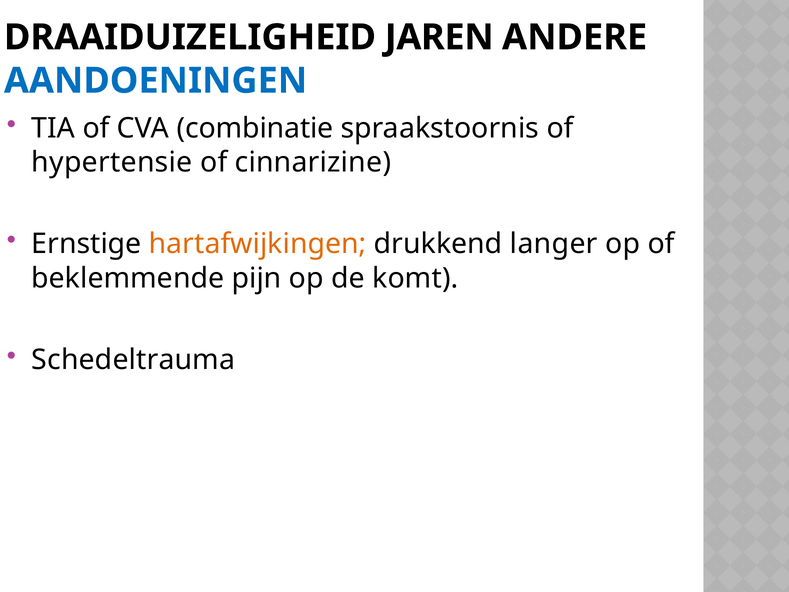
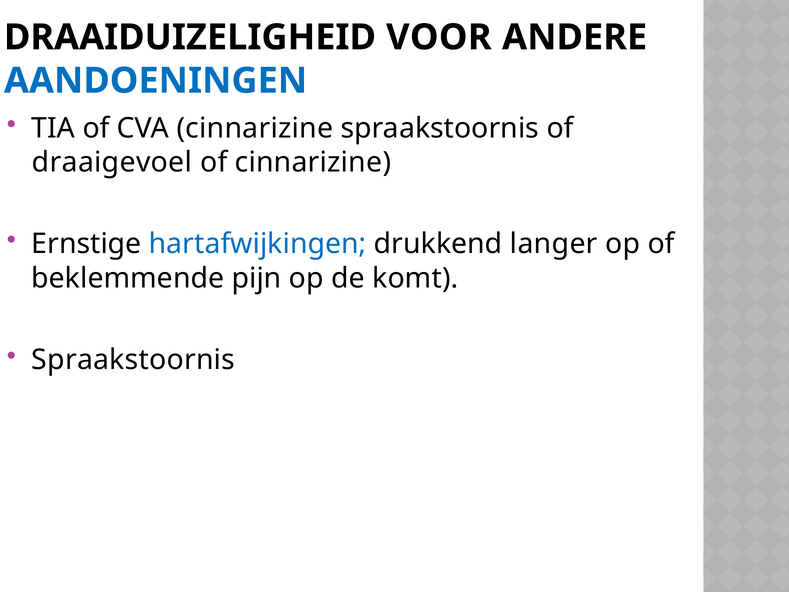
JAREN: JAREN -> VOOR (439, 37)
CVA combinatie: combinatie -> cinnarizine (255, 128)
hypertensie: hypertensie -> draaigevoel (112, 162)
hartafwijkingen colour: orange -> blue (258, 244)
Schedeltrauma: Schedeltrauma -> Spraakstoornis (133, 360)
